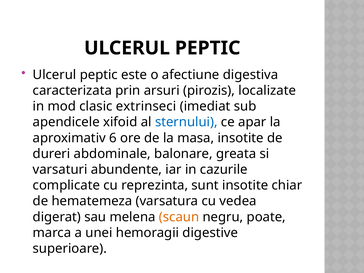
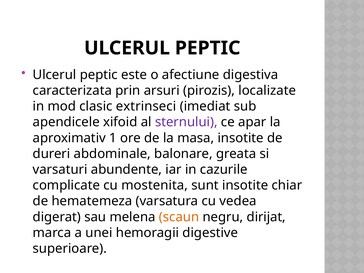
sternului colour: blue -> purple (186, 122)
6: 6 -> 1 (113, 138)
reprezinta: reprezinta -> mostenita (155, 185)
poate: poate -> dirijat (266, 217)
